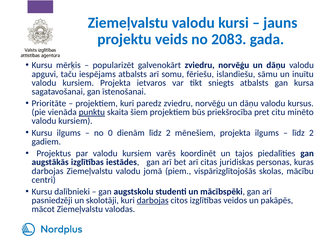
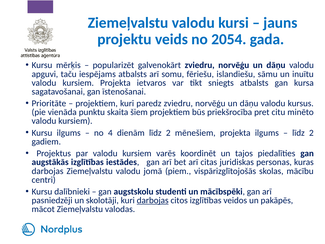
2083: 2083 -> 2054 (229, 39)
punktu underline: present -> none (92, 112)
0: 0 -> 4 (110, 133)
